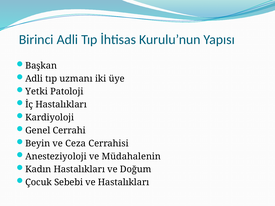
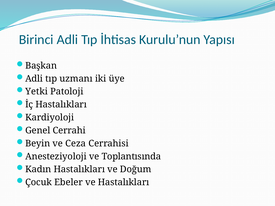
Müdahalenin: Müdahalenin -> Toplantısında (131, 157)
Sebebi: Sebebi -> Ebeler (69, 183)
